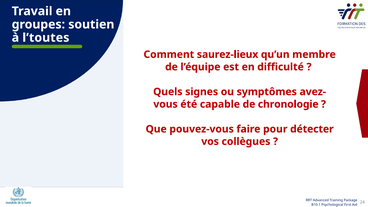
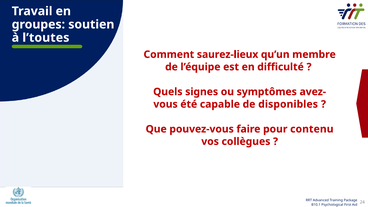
chronologie: chronologie -> disponibles (288, 104)
détecter: détecter -> contenu (312, 129)
